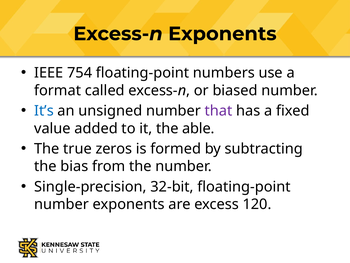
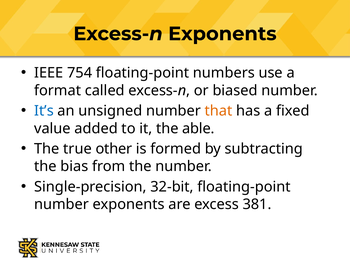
that colour: purple -> orange (219, 111)
zeros: zeros -> other (114, 149)
120: 120 -> 381 (257, 204)
